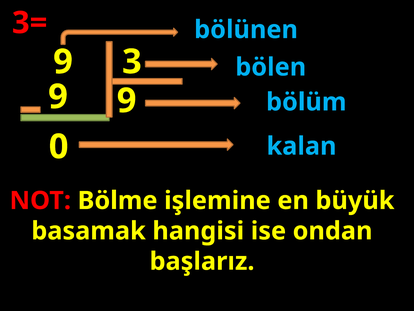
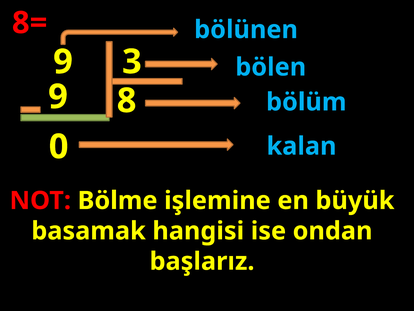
3=: 3= -> 8= (30, 23)
9: 9 -> 8 (127, 101)
